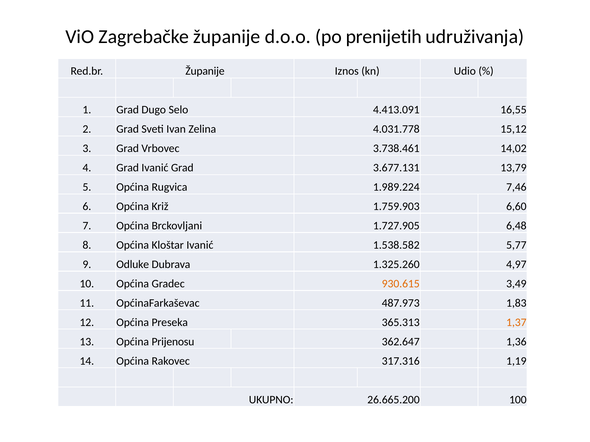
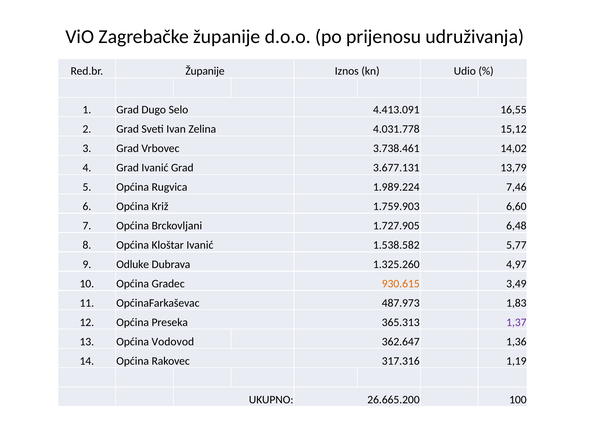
prenijetih: prenijetih -> prijenosu (384, 37)
1,37 colour: orange -> purple (516, 323)
Prijenosu: Prijenosu -> Vodovod (173, 342)
